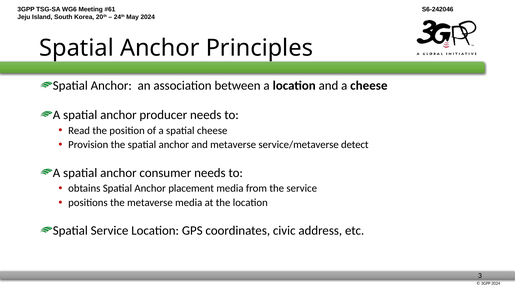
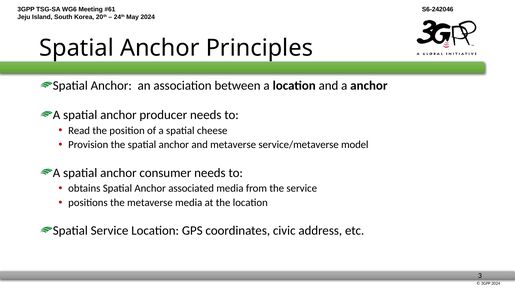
a cheese: cheese -> anchor (369, 86)
detect: detect -> model (355, 145)
placement: placement -> associated (191, 188)
